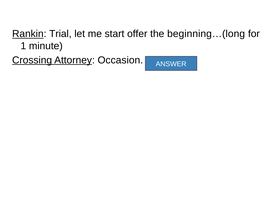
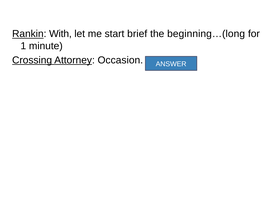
Trial: Trial -> With (60, 34)
offer: offer -> brief (137, 34)
